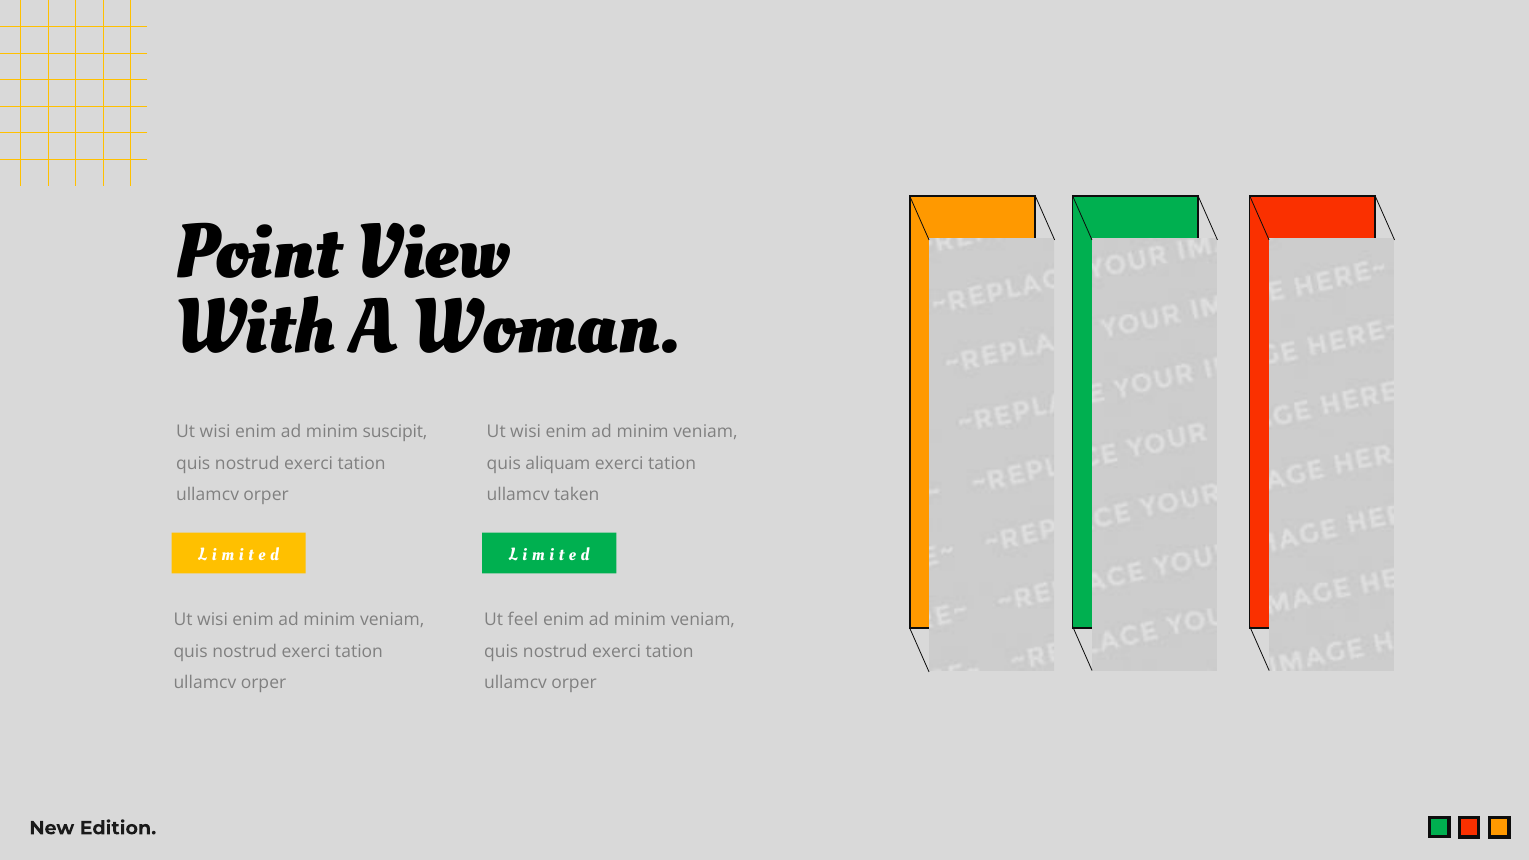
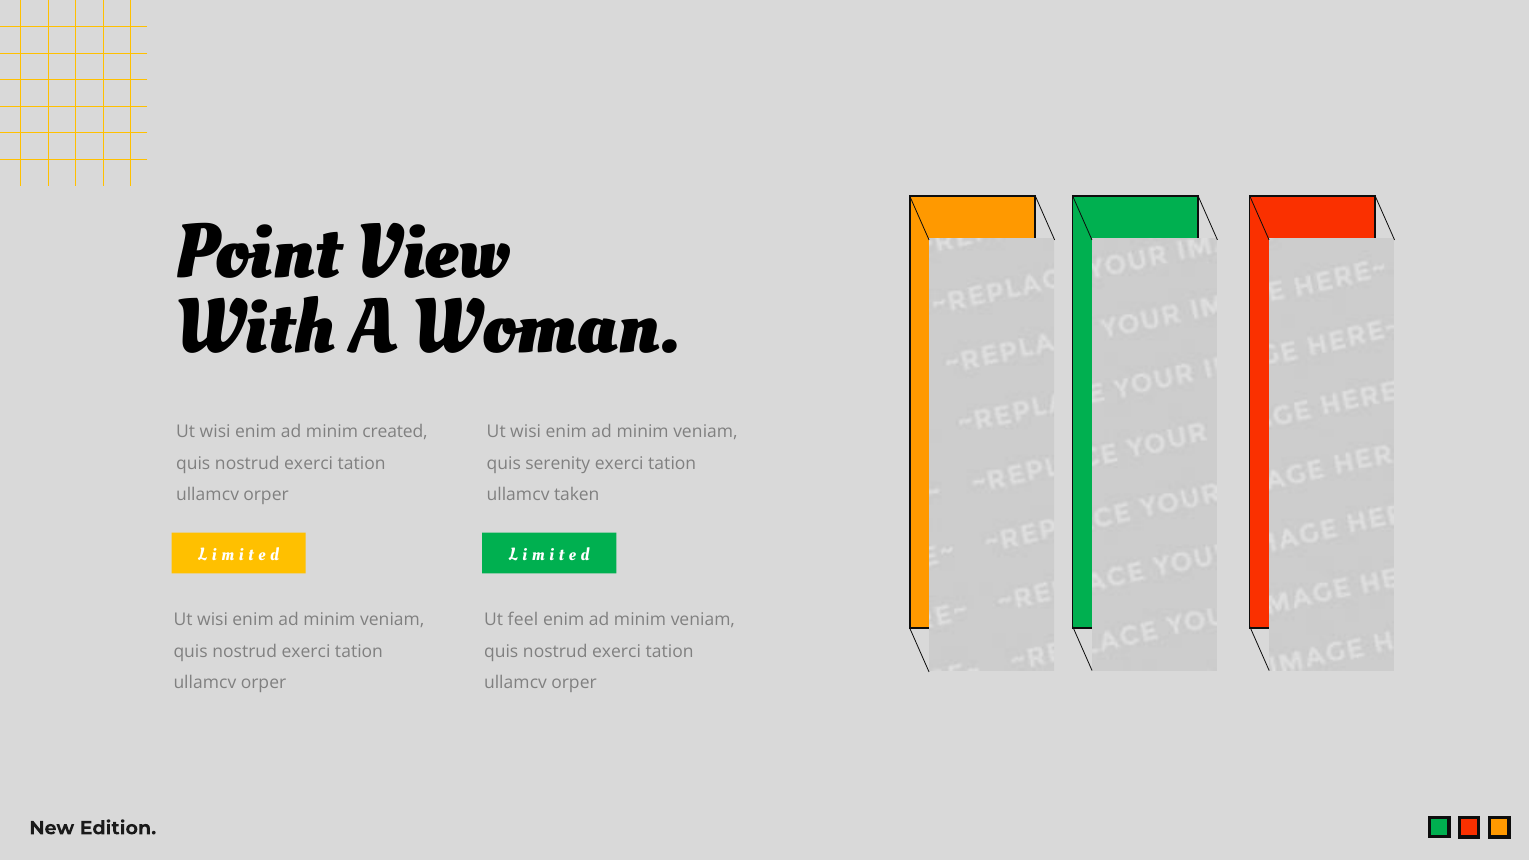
suscipit: suscipit -> created (395, 432)
aliquam: aliquam -> serenity (558, 463)
